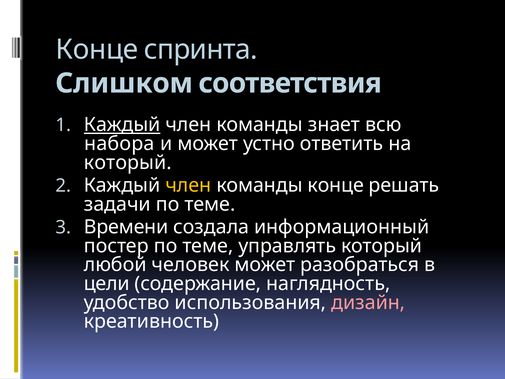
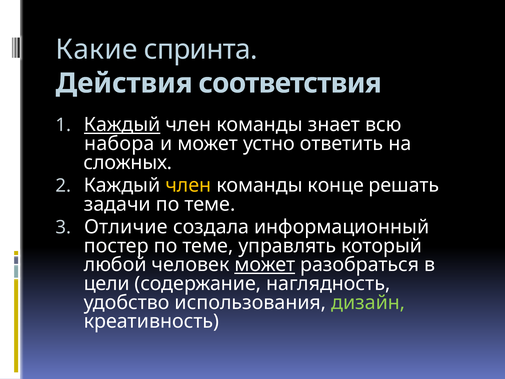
Конце: Конце -> Какие (97, 50)
Слишком: Слишком -> Действия (124, 83)
который: который -> сложных (128, 162)
Времени: Времени -> Отличие (126, 227)
может underline: none -> present (265, 265)
дизайн colour: pink -> light green (368, 302)
